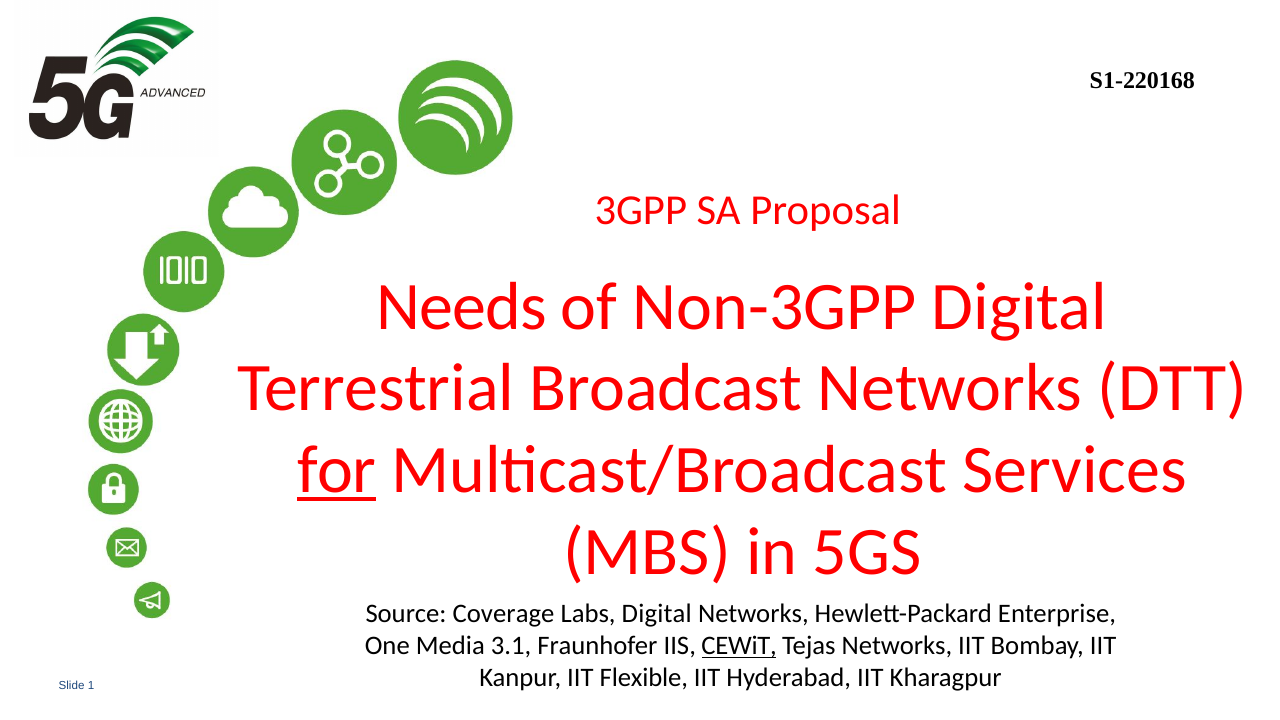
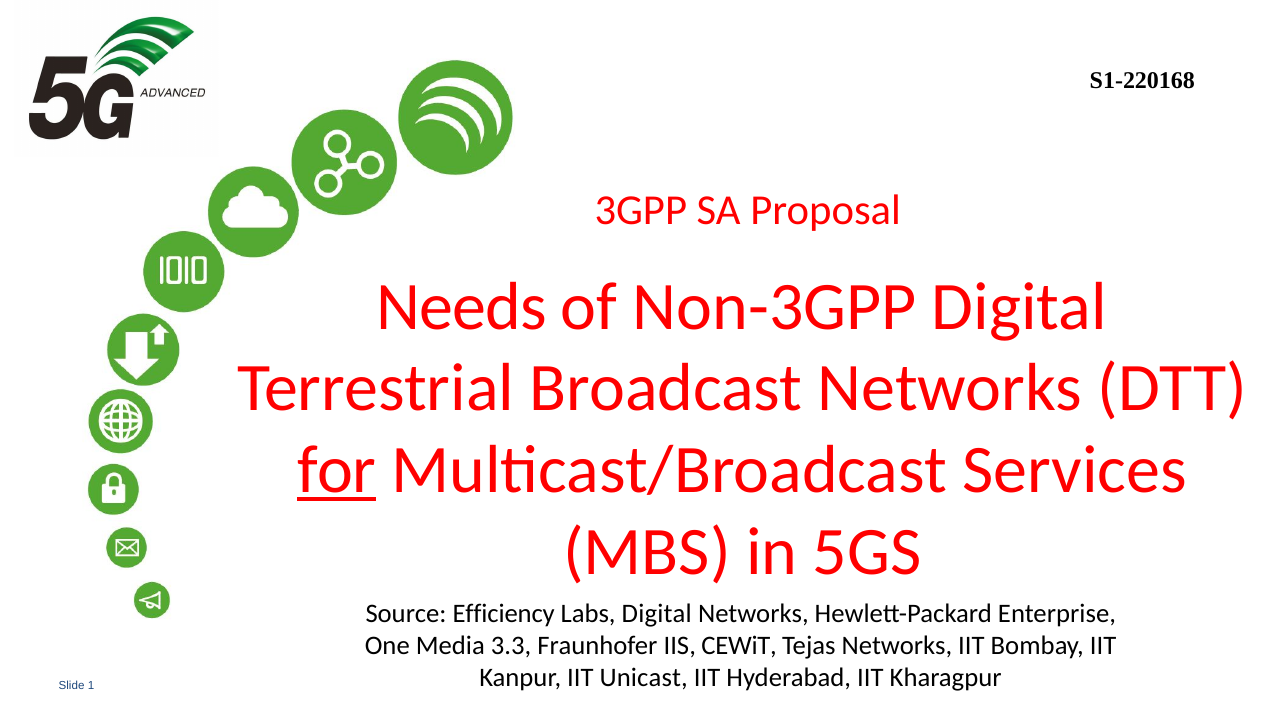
Coverage: Coverage -> Efficiency (504, 614)
3.1: 3.1 -> 3.3 (511, 646)
CEWiT underline: present -> none (739, 646)
Flexible: Flexible -> Unicast (644, 678)
